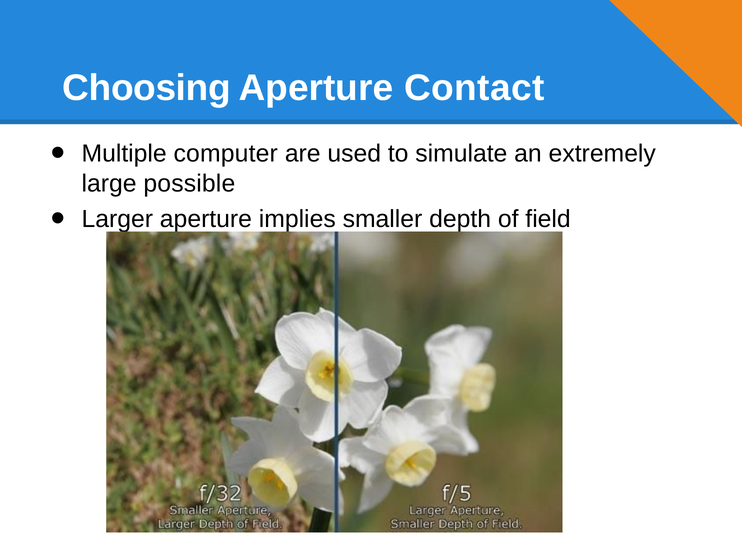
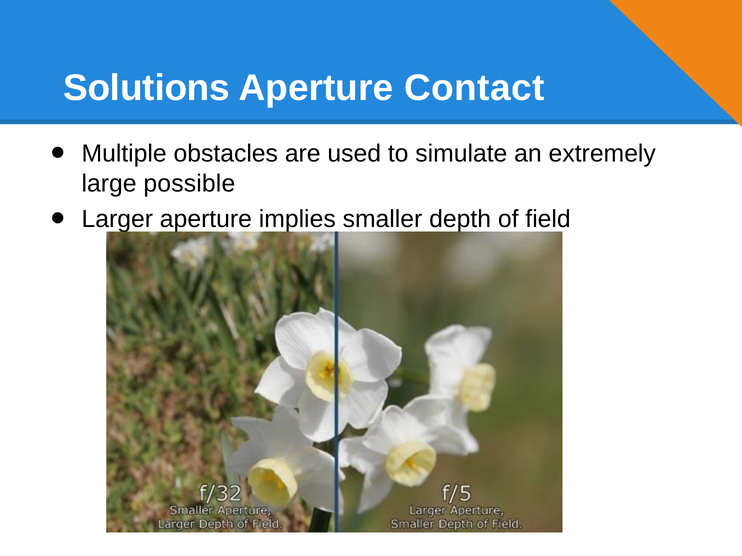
Choosing: Choosing -> Solutions (147, 88)
computer: computer -> obstacles (226, 154)
